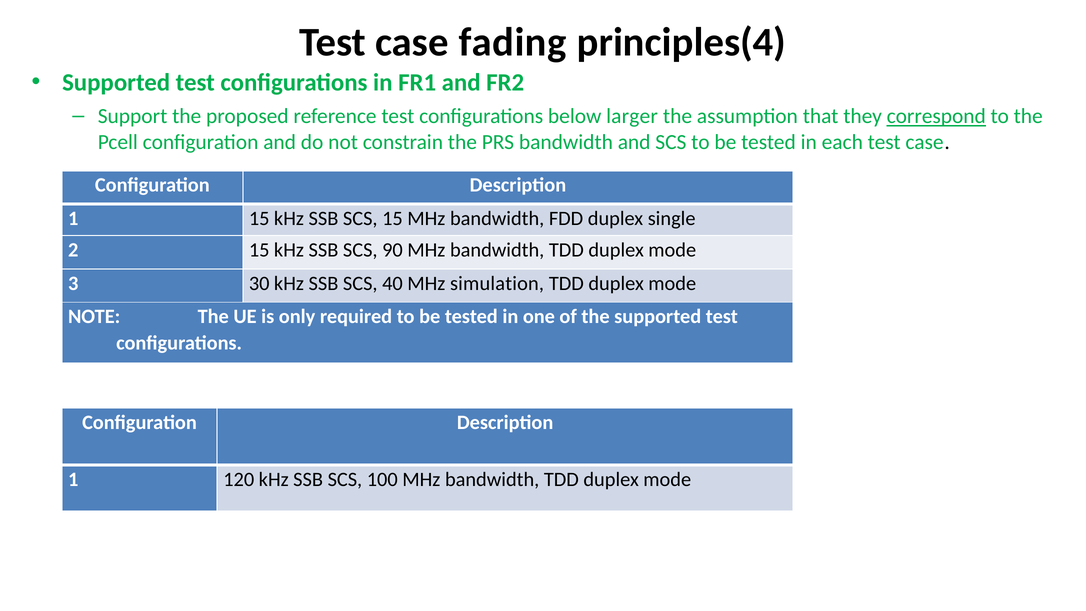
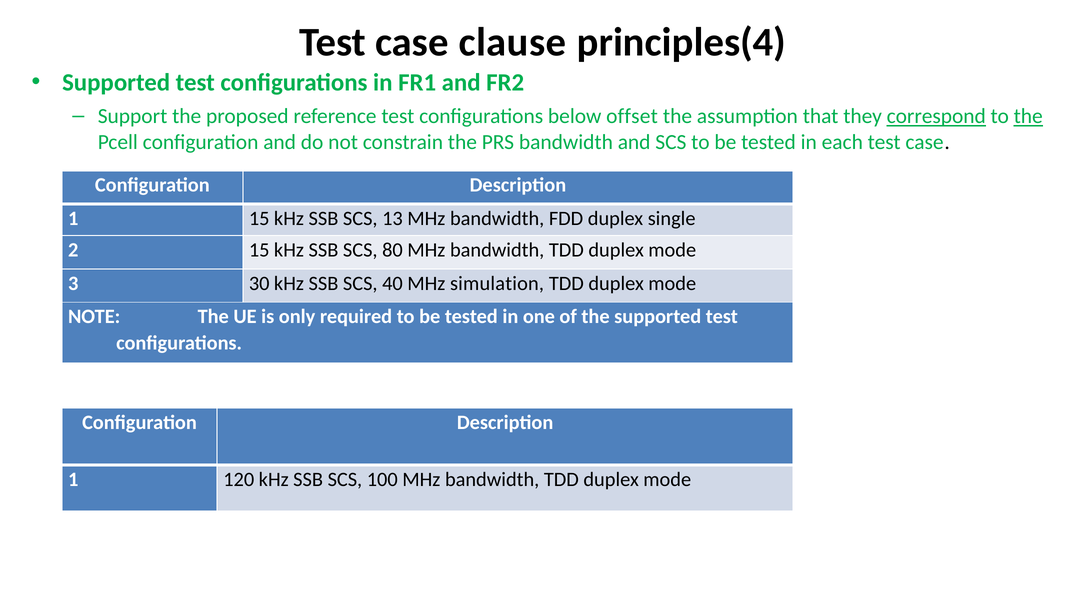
fading: fading -> clause (512, 43)
larger: larger -> offset (632, 116)
the underline: none -> present (1028, 116)
SCS 15: 15 -> 13 (392, 218)
90: 90 -> 80 (392, 250)
